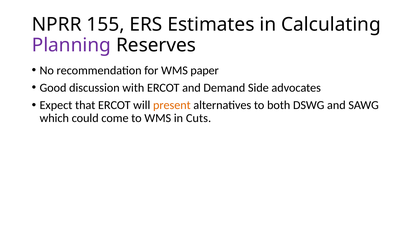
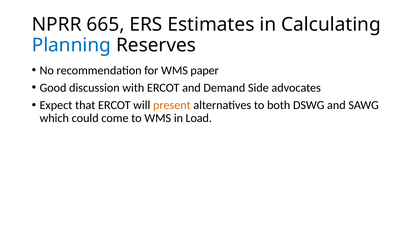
155: 155 -> 665 (106, 25)
Planning colour: purple -> blue (71, 45)
Cuts: Cuts -> Load (199, 119)
